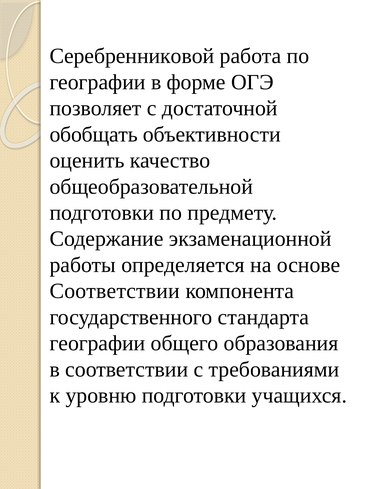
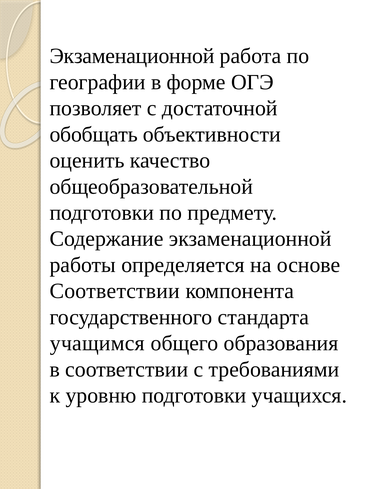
Серебренниковой: Серебренниковой -> Экзаменационной (132, 56)
географии: географии -> учащимся (97, 343)
